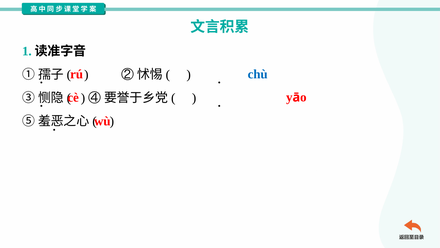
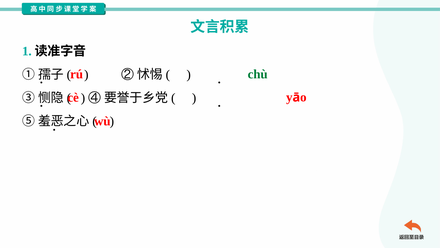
chù colour: blue -> green (258, 74)
